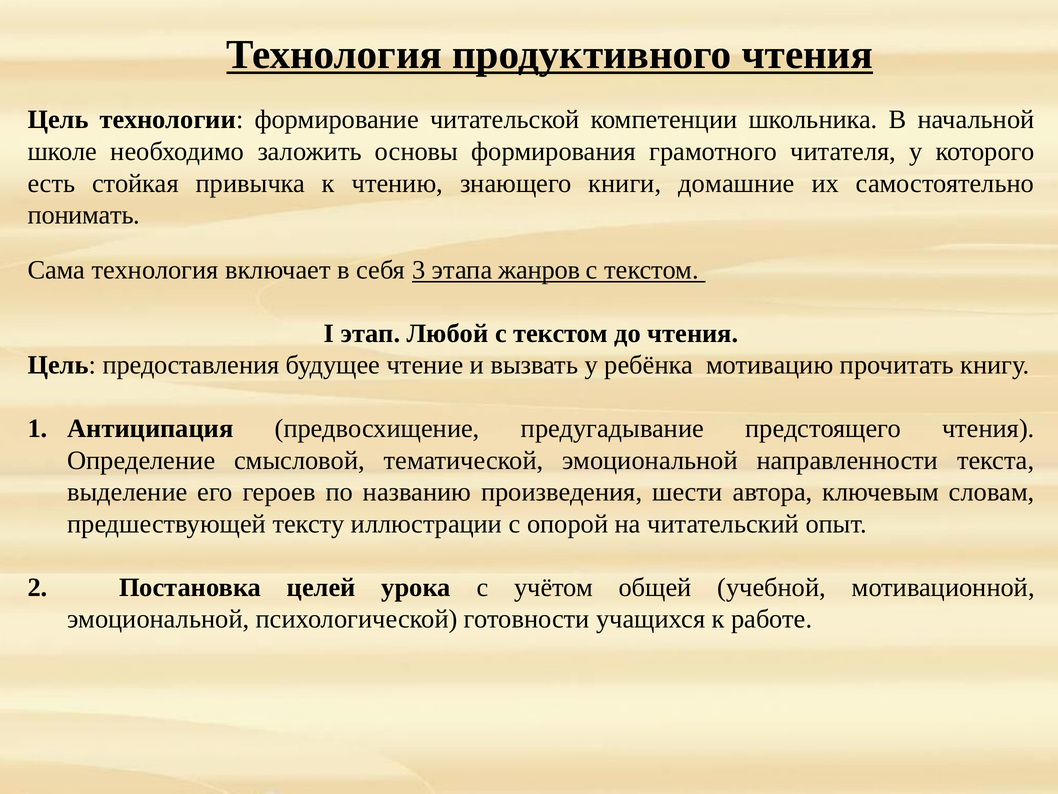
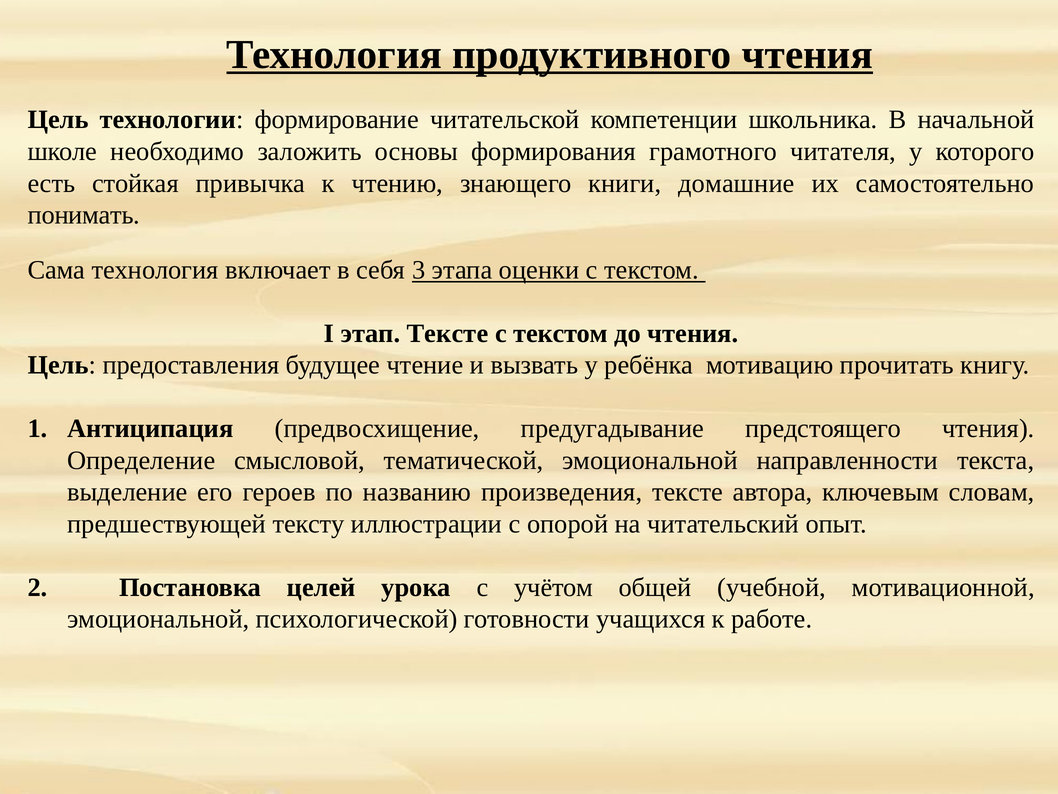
жанров: жанров -> оценки (539, 270)
этап Любой: Любой -> Тексте (447, 333)
произведения шести: шести -> тексте (688, 492)
